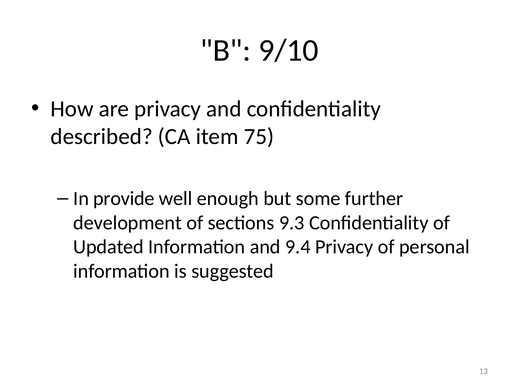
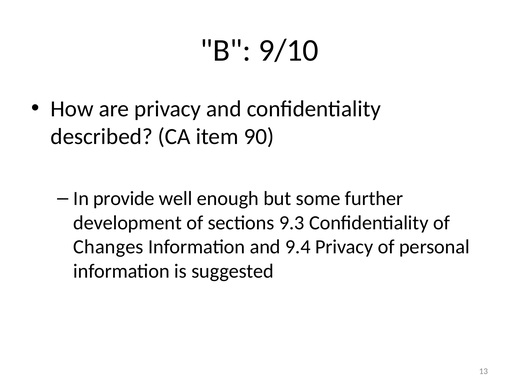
75: 75 -> 90 (259, 137)
Updated: Updated -> Changes (108, 247)
